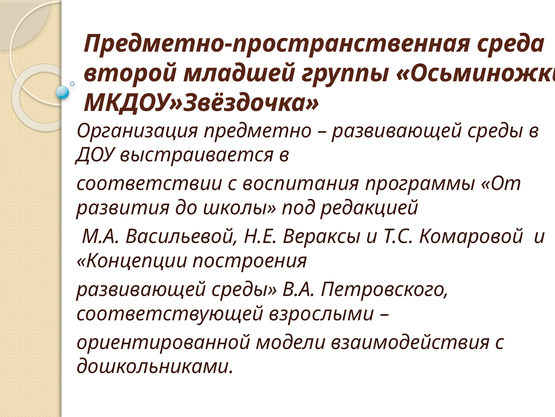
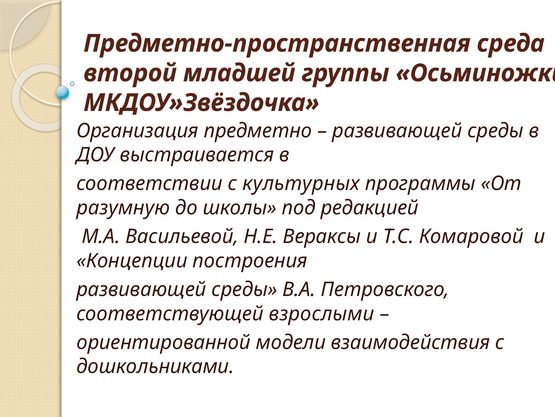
воспитания: воспитания -> культурных (301, 183)
развития: развития -> разумную (123, 207)
